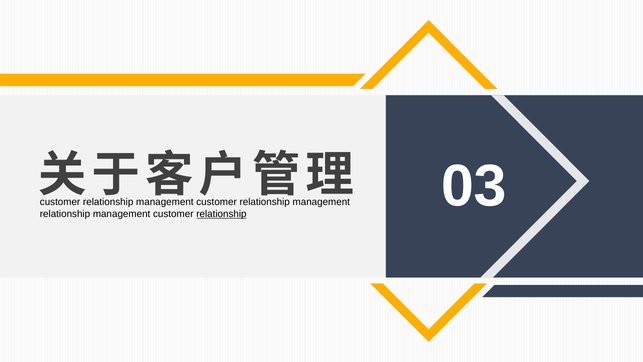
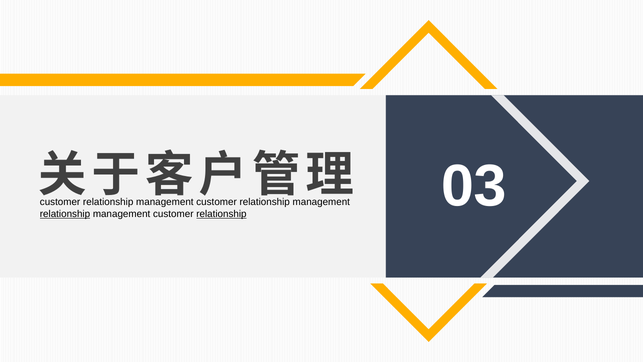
relationship underline: none -> present (65, 214)
